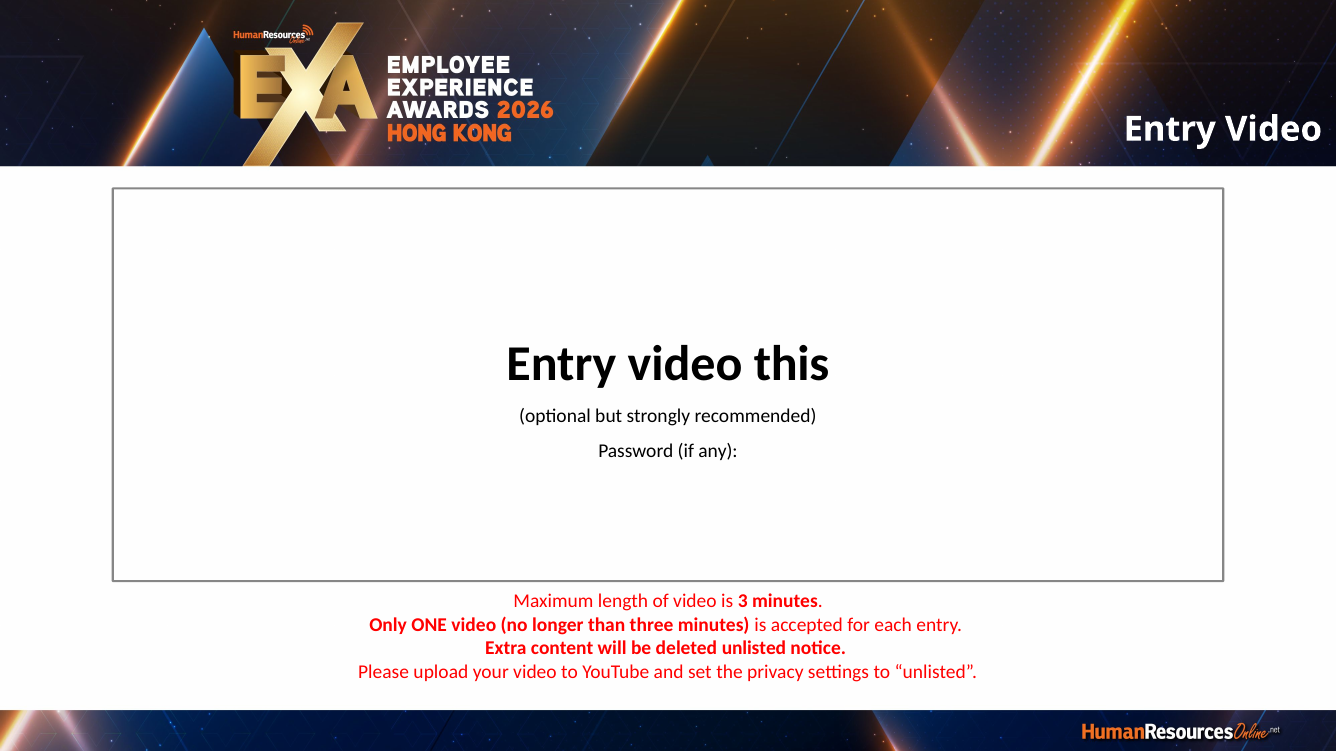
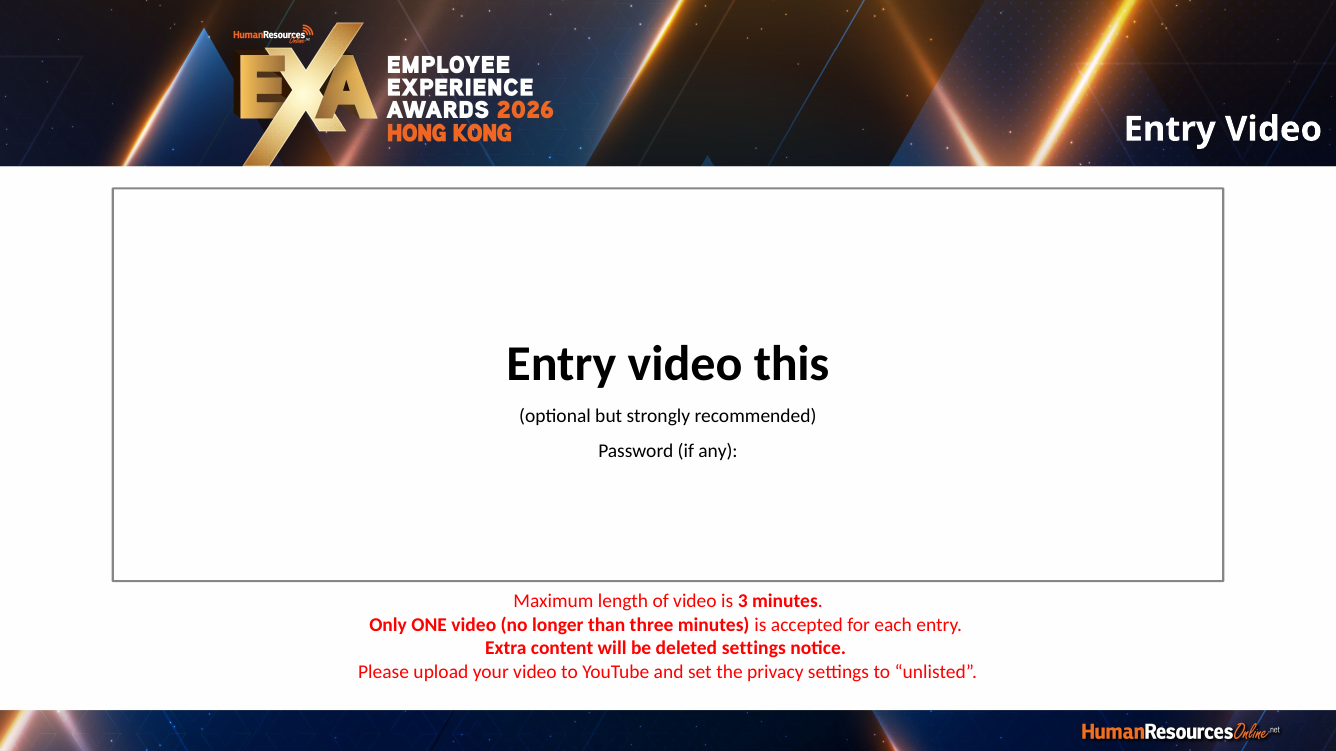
deleted unlisted: unlisted -> settings (754, 649)
